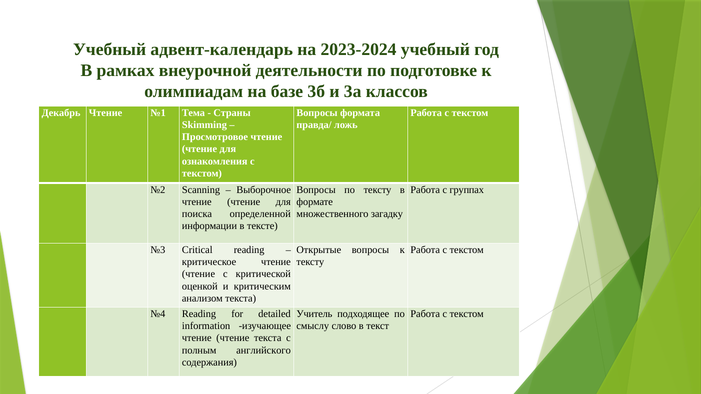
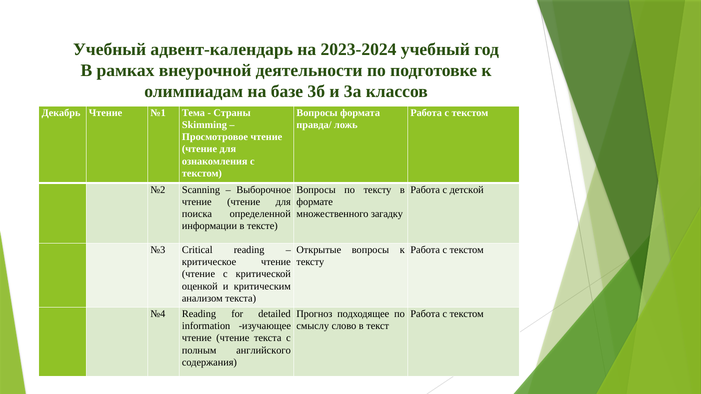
группах: группах -> детской (467, 190)
Учитель: Учитель -> Прогноз (314, 314)
